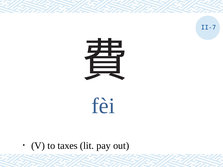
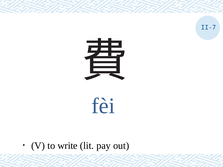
taxes: taxes -> write (68, 146)
